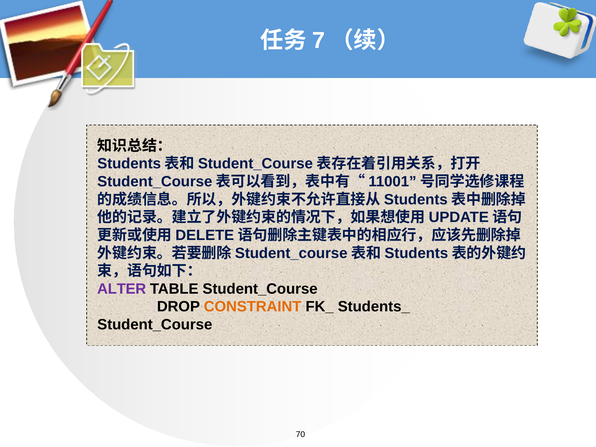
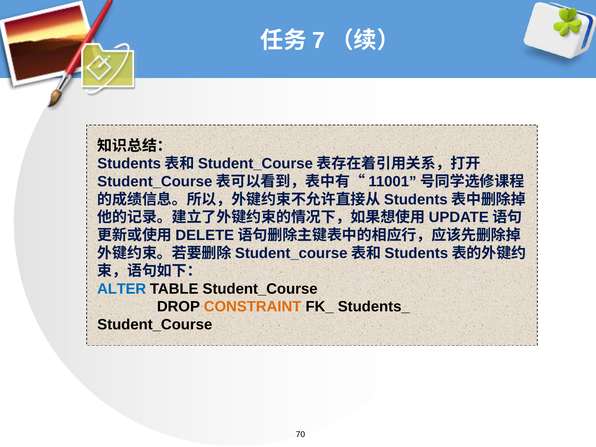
ALTER colour: purple -> blue (122, 289)
